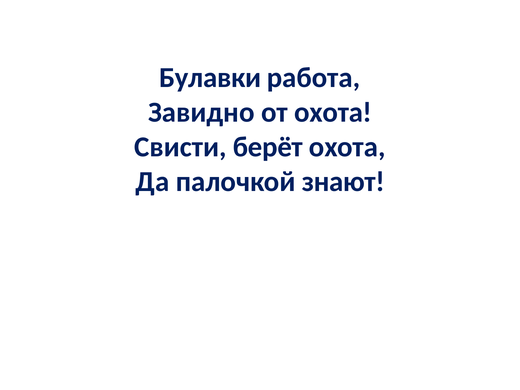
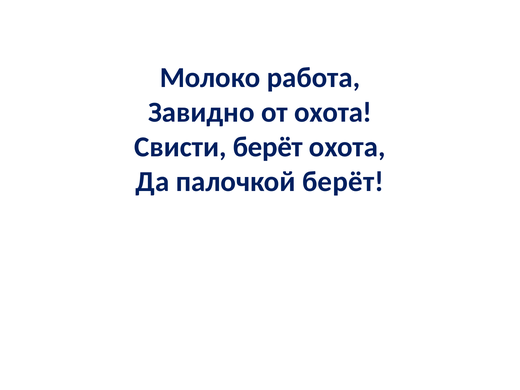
Булавки: Булавки -> Молоко (210, 78)
палочкой знают: знают -> берёт (343, 182)
